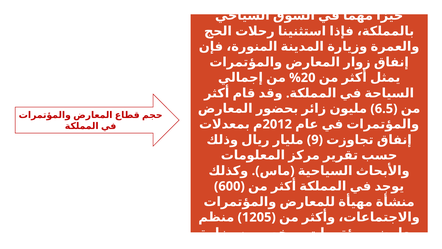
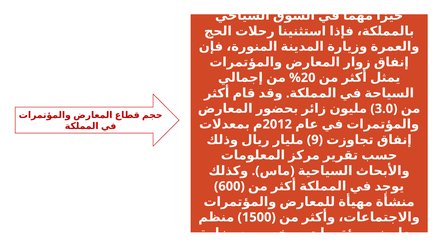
6.5: 6.5 -> 3.0 (384, 109)
1205: 1205 -> 1500 (257, 217)
